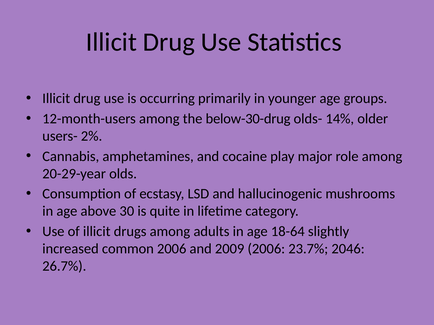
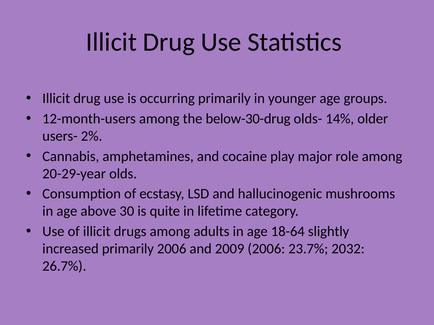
increased common: common -> primarily (128, 249)
2046: 2046 -> 2032 (348, 249)
